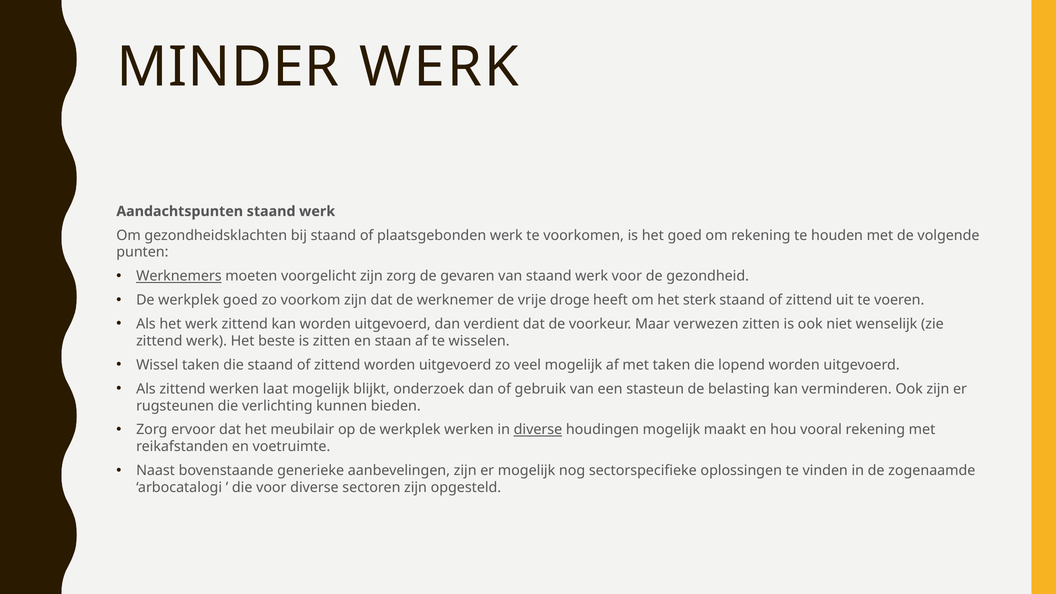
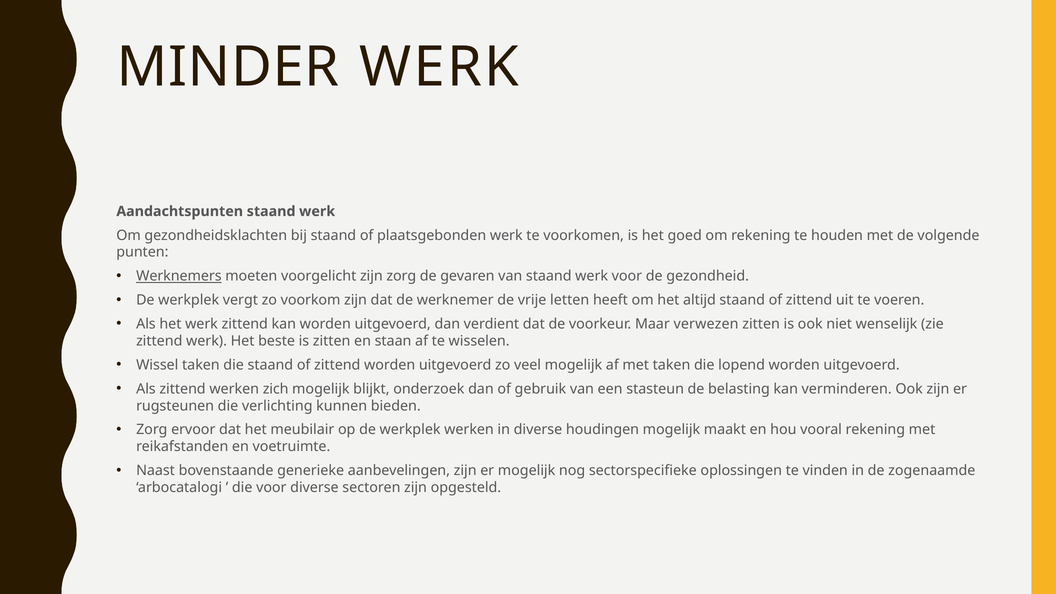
werkplek goed: goed -> vergt (240, 300)
droge: droge -> letten (570, 300)
sterk: sterk -> altijd (699, 300)
laat: laat -> zich (276, 389)
diverse underline: present -> none (538, 430)
